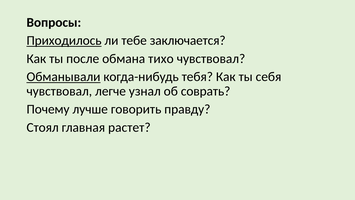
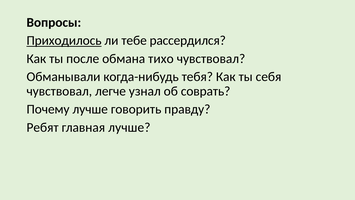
заключается: заключается -> рассердился (188, 41)
Обманывали underline: present -> none (63, 77)
Стоял: Стоял -> Ребят (43, 127)
главная растет: растет -> лучше (129, 127)
